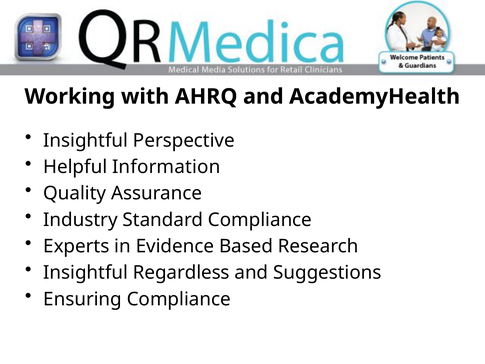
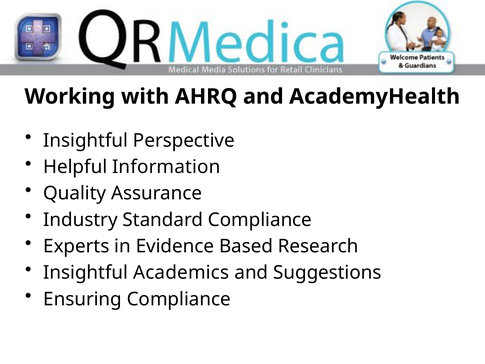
Regardless: Regardless -> Academics (181, 272)
